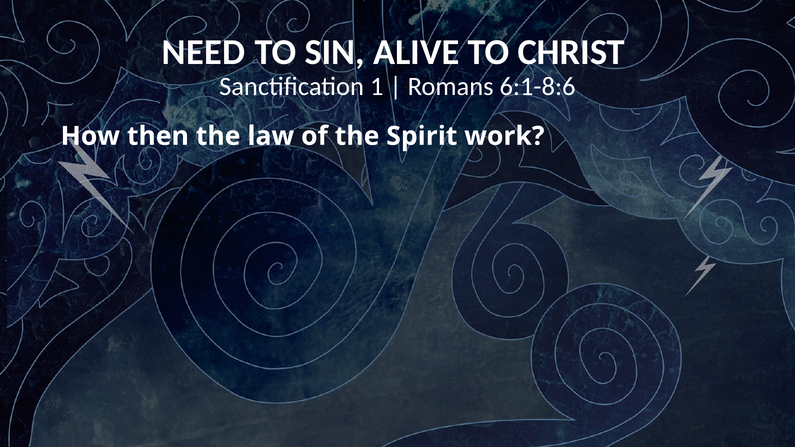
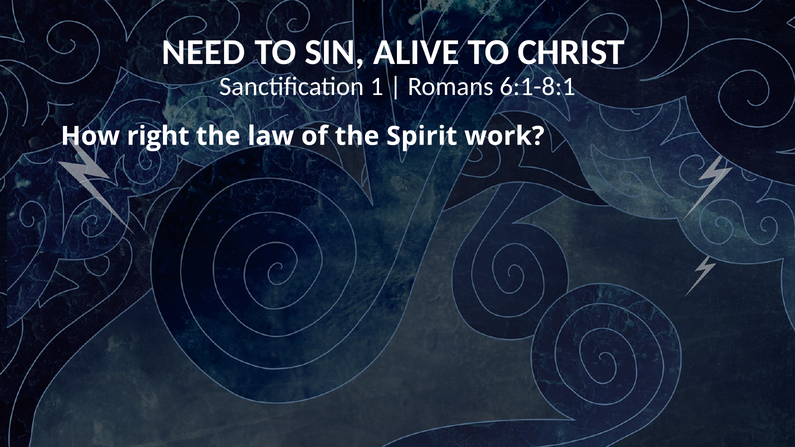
6:1-8:6: 6:1-8:6 -> 6:1-8:1 (538, 87)
then: then -> right (158, 136)
